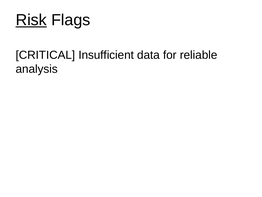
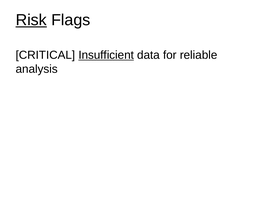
Insufficient underline: none -> present (106, 55)
